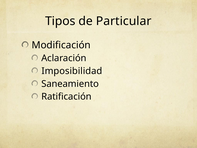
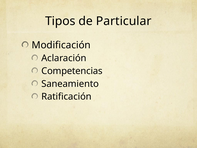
Imposibilidad: Imposibilidad -> Competencias (72, 71)
